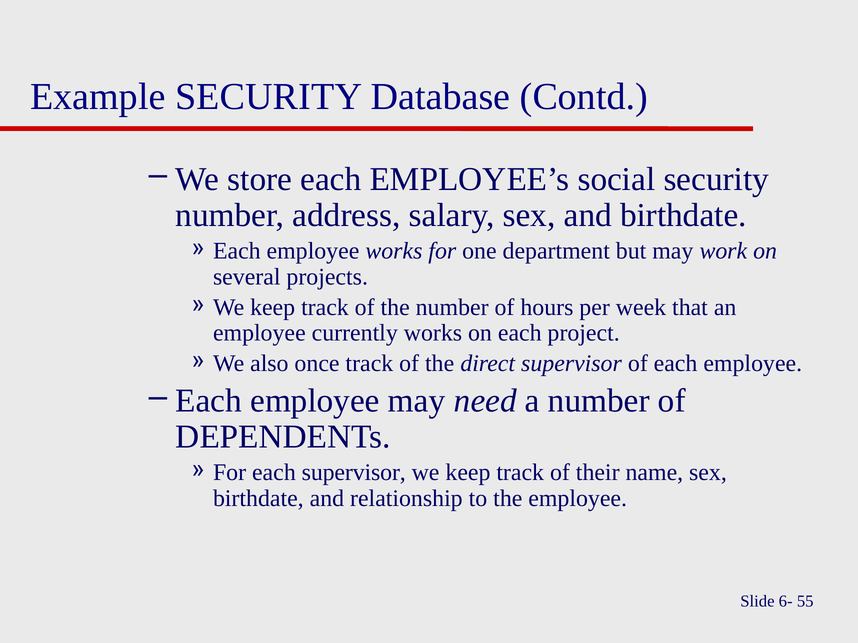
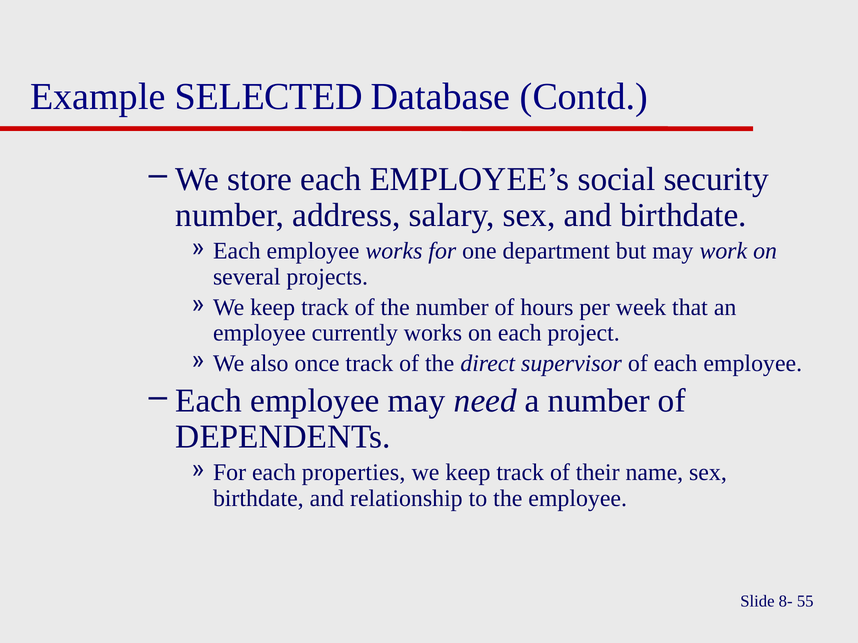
Example SECURITY: SECURITY -> SELECTED (269, 97)
each supervisor: supervisor -> properties (354, 473)
6-: 6- -> 8- (786, 602)
